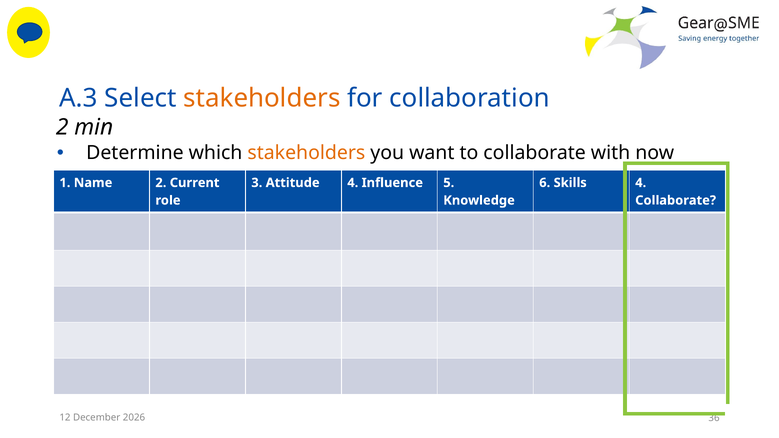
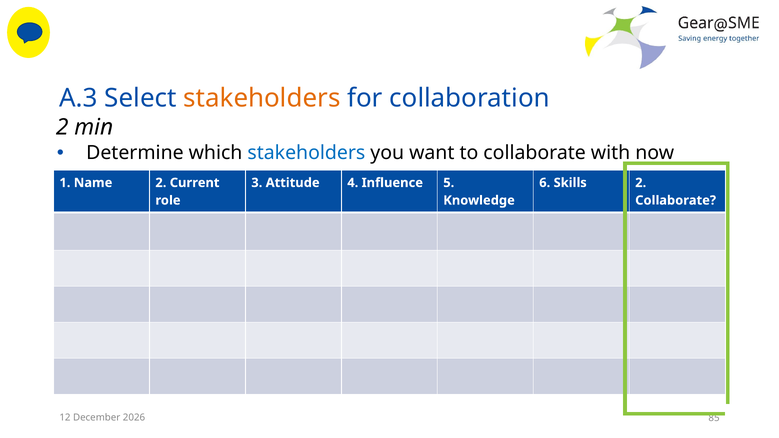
stakeholders colour: orange -> blue (306, 153)
Skills 4: 4 -> 2 (641, 183)
36: 36 -> 85 (714, 418)
